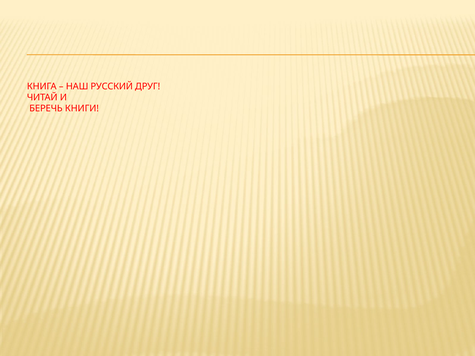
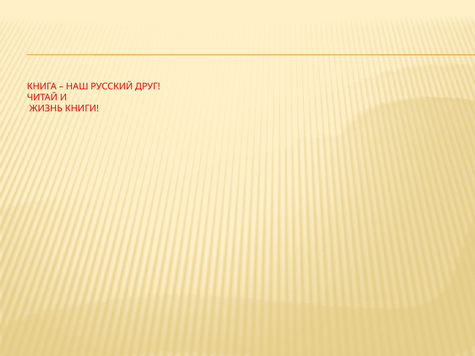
БЕРЕЧЬ: БЕРЕЧЬ -> ЖИЗНЬ (46, 109)
